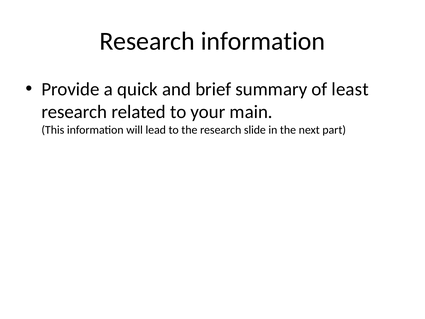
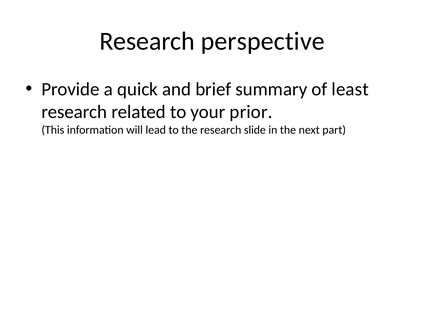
Research information: information -> perspective (263, 41)
main: main -> prior (251, 112)
